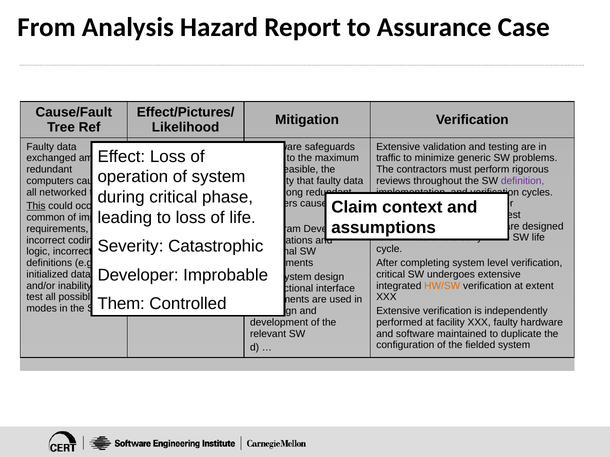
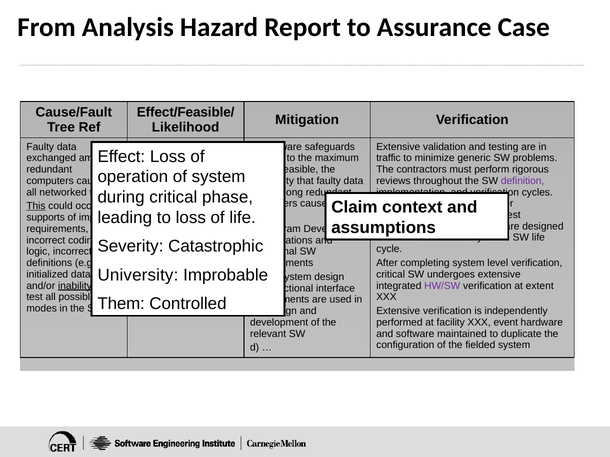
Effect/Pictures/: Effect/Pictures/ -> Effect/Feasible/ (186, 112)
common: common -> supports (46, 218)
Developer: Developer -> University (138, 275)
inability underline: none -> present (75, 286)
HW/SW colour: orange -> purple (442, 286)
XXX faulty: faulty -> event (506, 323)
